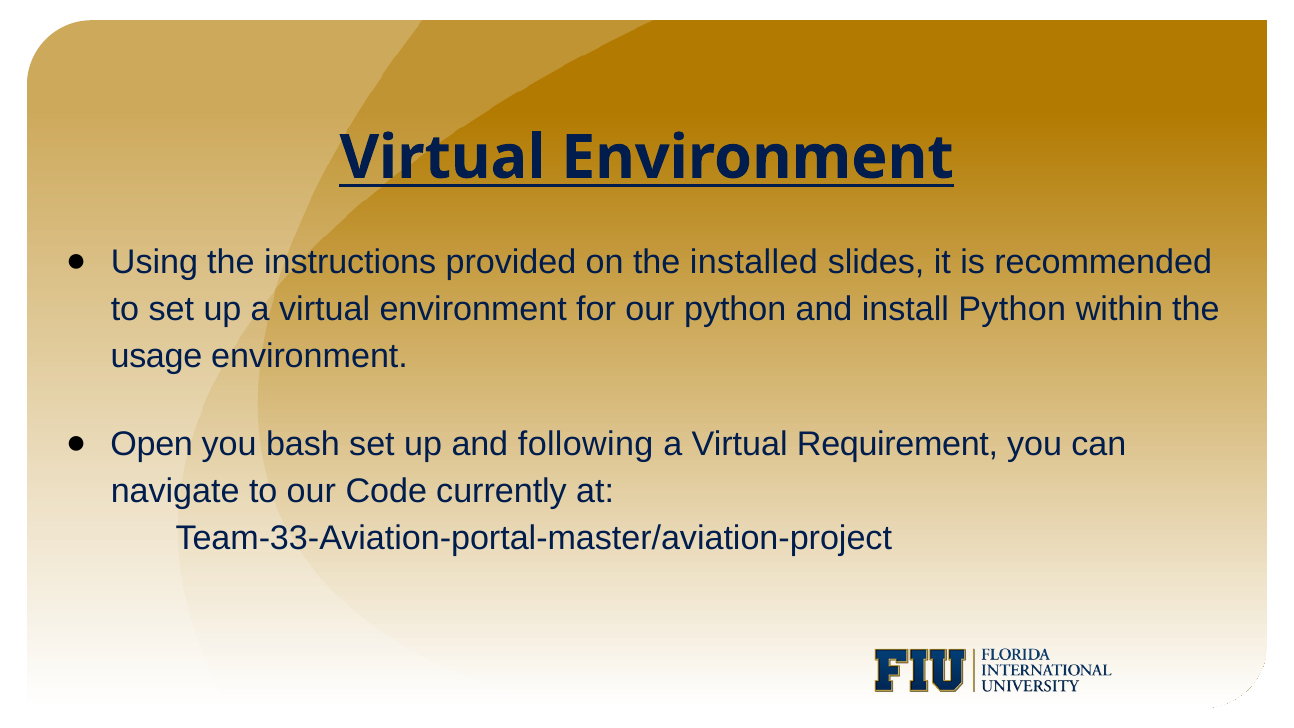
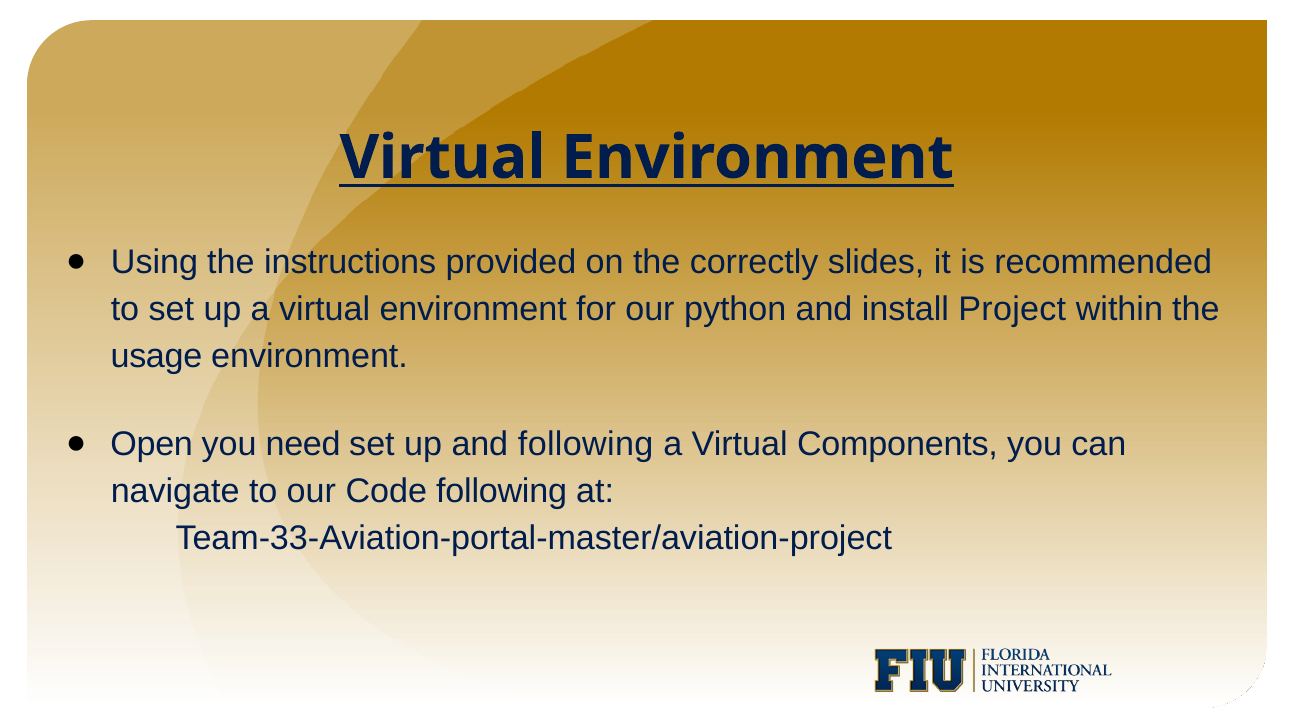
installed: installed -> correctly (754, 262)
install Python: Python -> Project (1012, 309)
bash: bash -> need (303, 444)
Requirement: Requirement -> Components (897, 444)
Code currently: currently -> following (502, 492)
